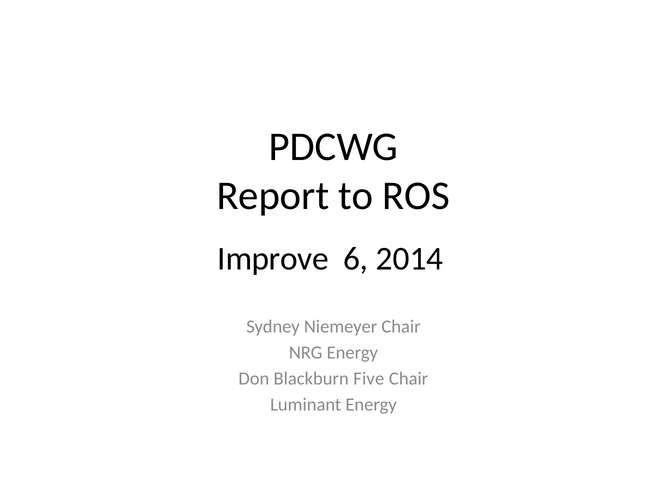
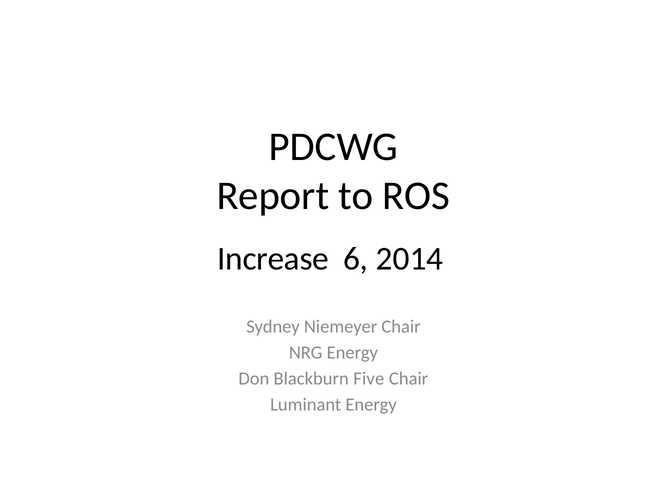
Improve: Improve -> Increase (273, 259)
